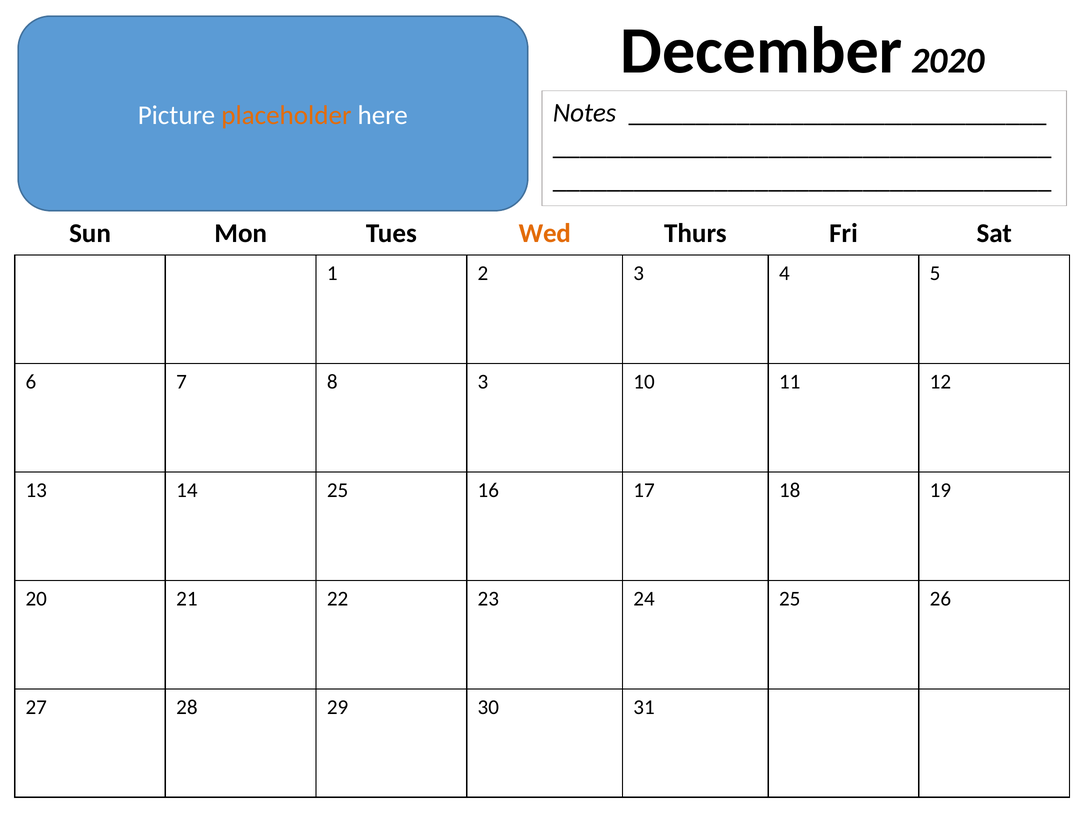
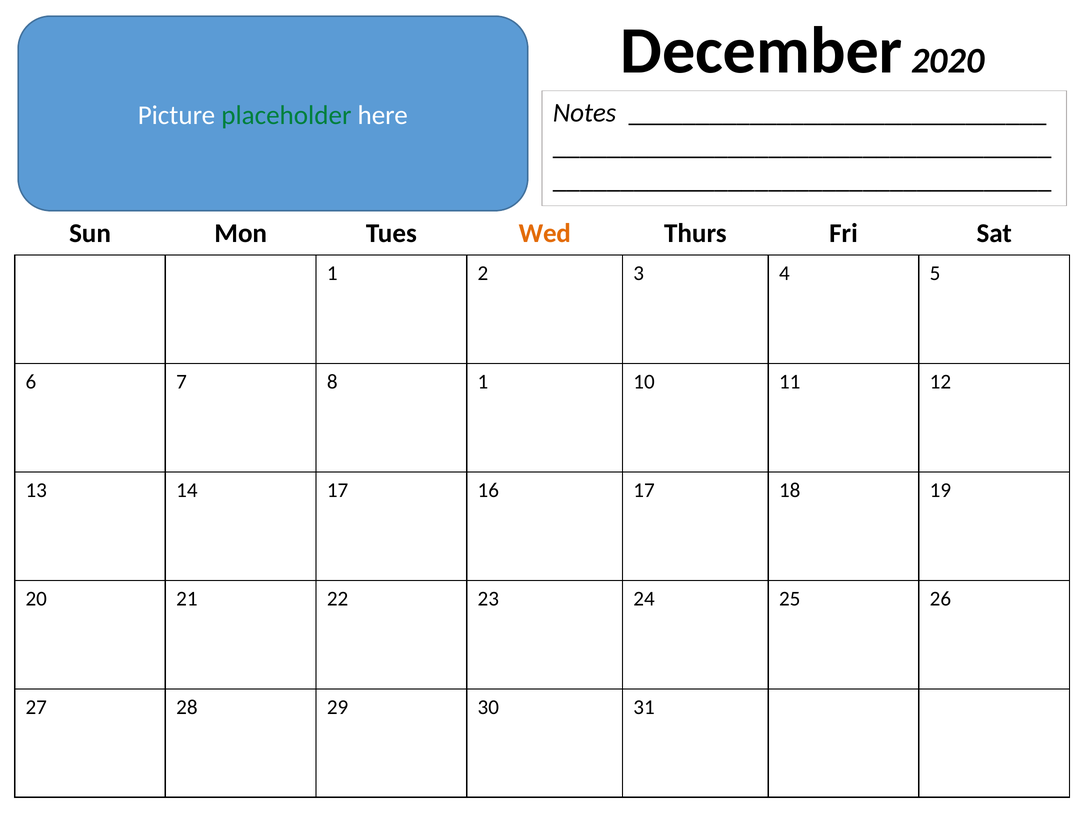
placeholder colour: orange -> green (286, 115)
8 3: 3 -> 1 (483, 382)
14 25: 25 -> 17 (338, 490)
